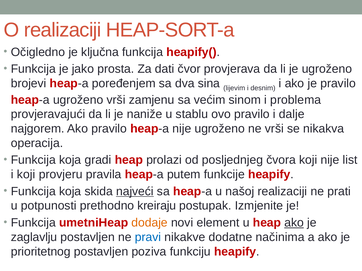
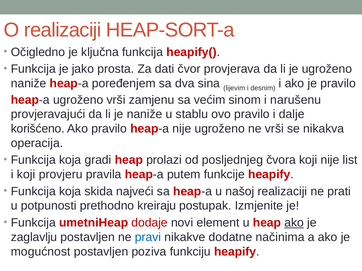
brojevi: brojevi -> naniže (29, 83)
problema: problema -> narušenu (296, 100)
najgorem: najgorem -> korišćeno (38, 129)
najveći underline: present -> none (135, 192)
dodaje colour: orange -> red (150, 223)
prioritetnog: prioritetnog -> mogućnost (41, 252)
